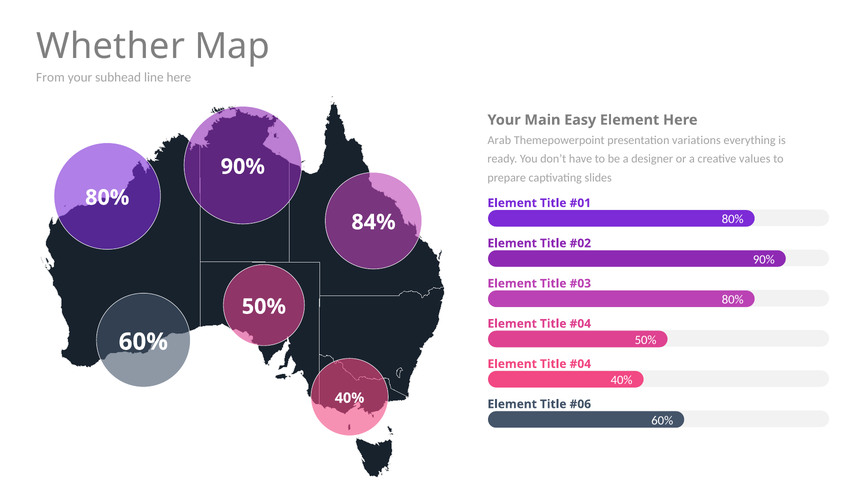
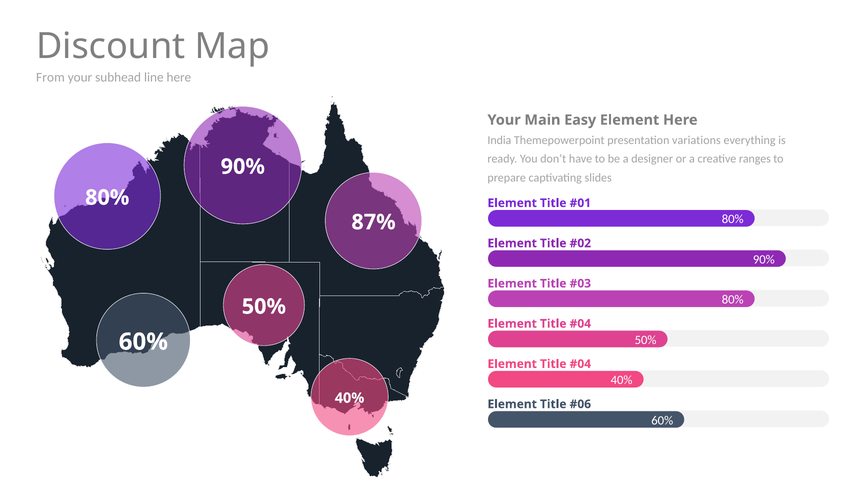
Whether: Whether -> Discount (111, 46)
Arab: Arab -> India (499, 140)
values: values -> ranges (755, 159)
84%: 84% -> 87% (373, 222)
